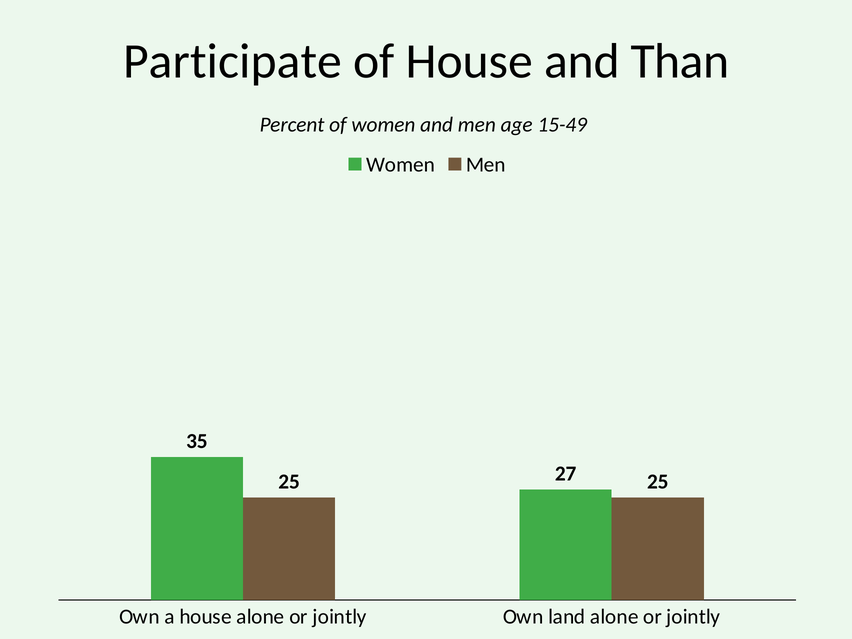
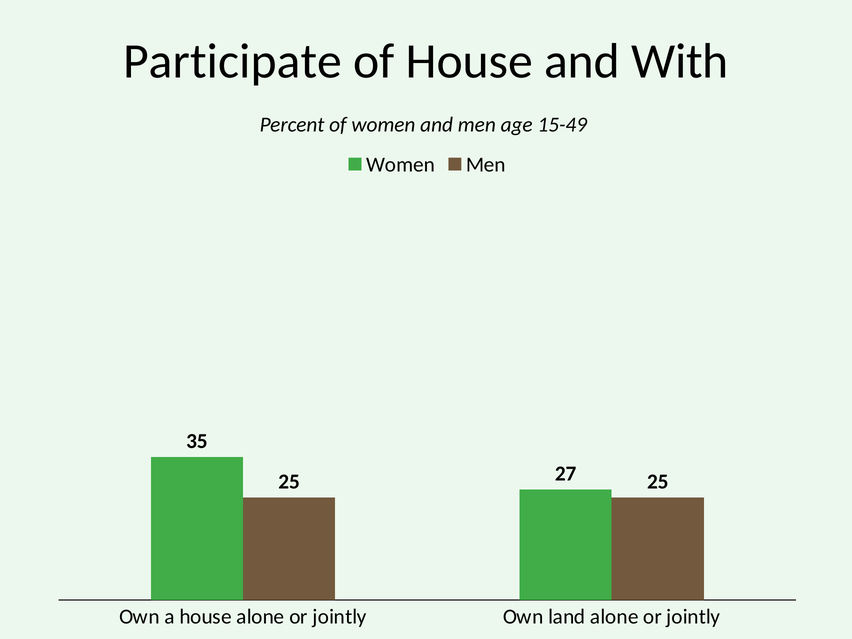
Than: Than -> With (680, 61)
